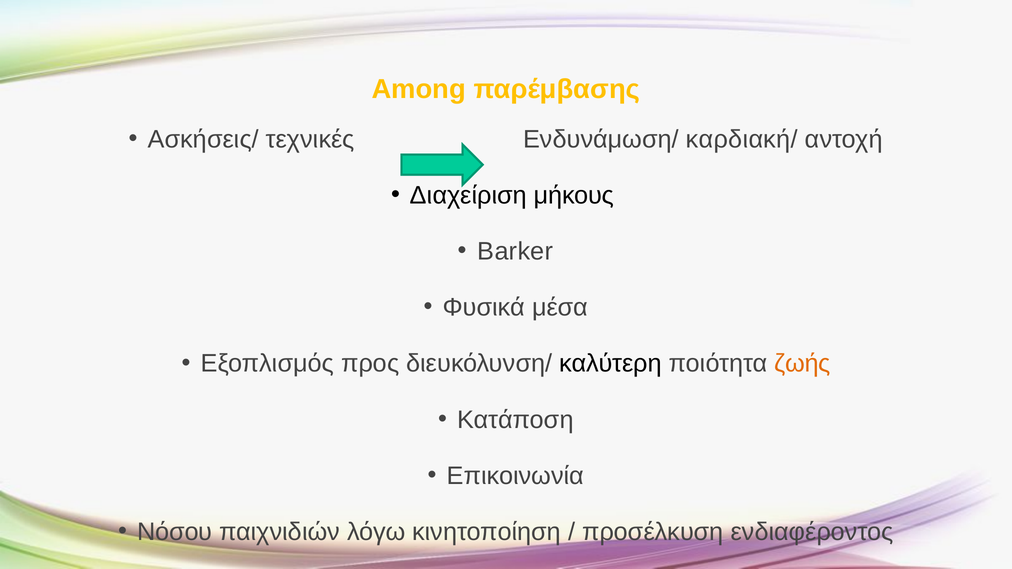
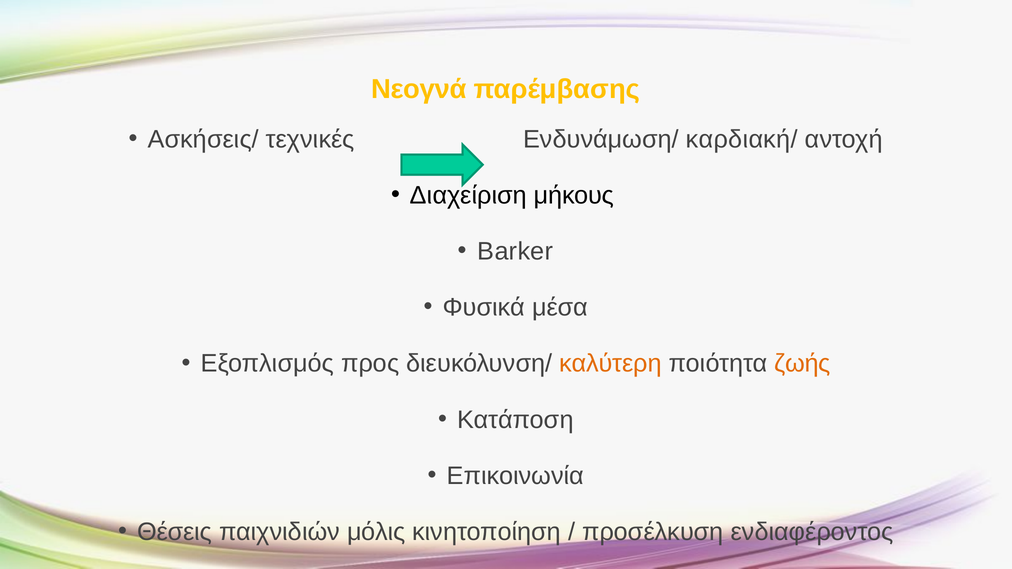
Among: Among -> Νεογνά (419, 89)
καλύτερη colour: black -> orange (610, 364)
Νόσου: Νόσου -> Θέσεις (175, 532)
λόγω: λόγω -> μόλις (376, 532)
